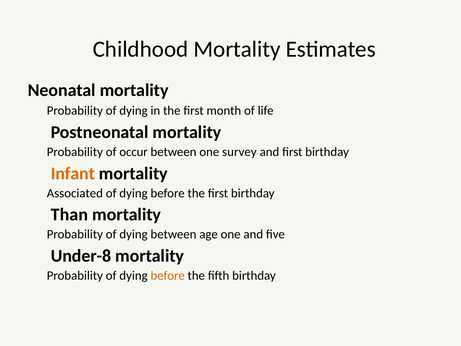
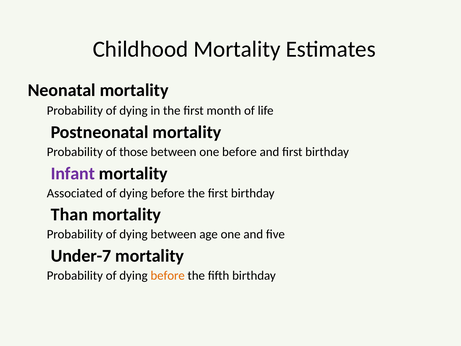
occur: occur -> those (134, 152)
one survey: survey -> before (239, 152)
Infant colour: orange -> purple (73, 173)
Under-8: Under-8 -> Under-7 (81, 256)
